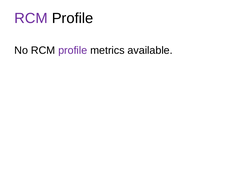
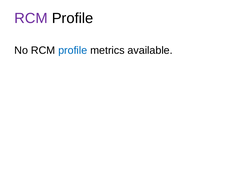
profile colour: purple -> blue (73, 50)
